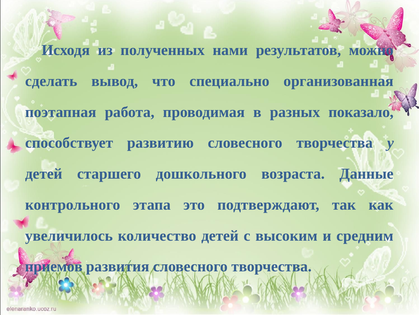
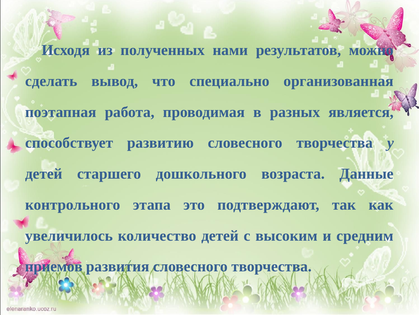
показало: показало -> является (361, 112)
